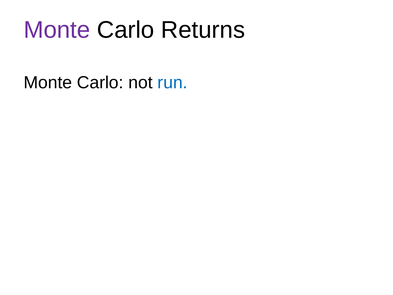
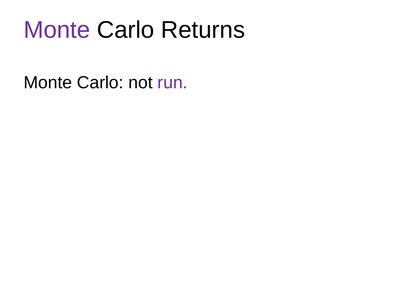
run colour: blue -> purple (173, 82)
